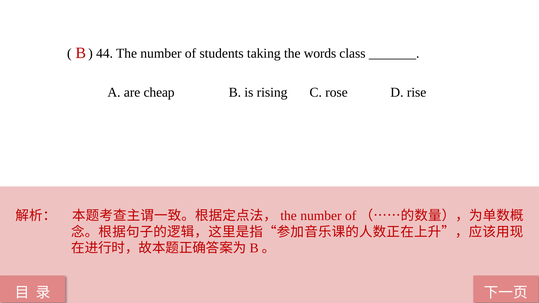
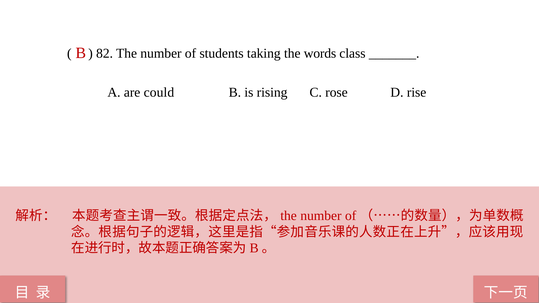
44: 44 -> 82 (105, 54)
cheap: cheap -> could (159, 92)
